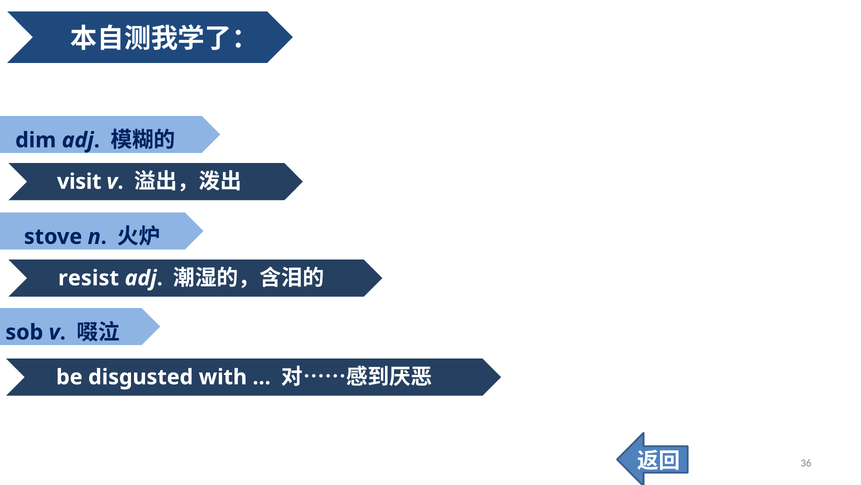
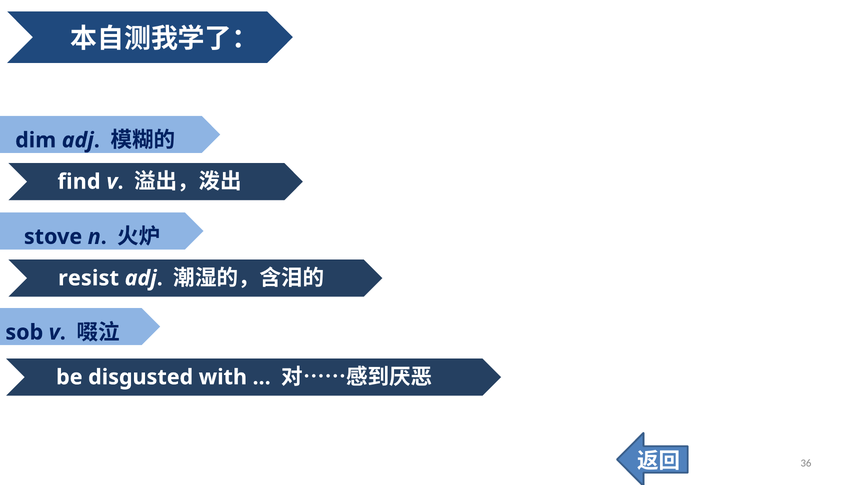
visit: visit -> find (79, 181)
